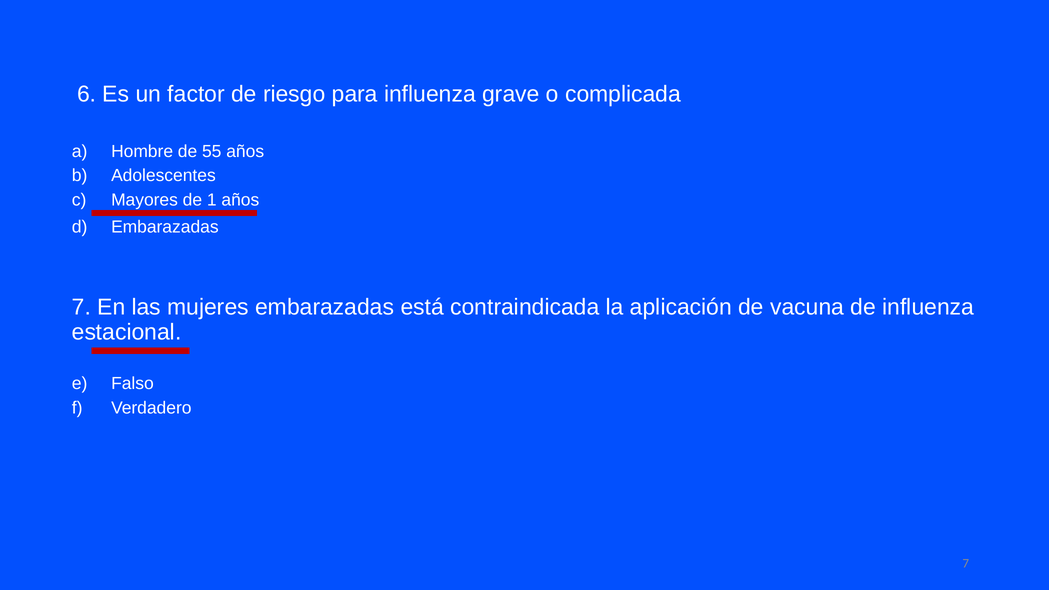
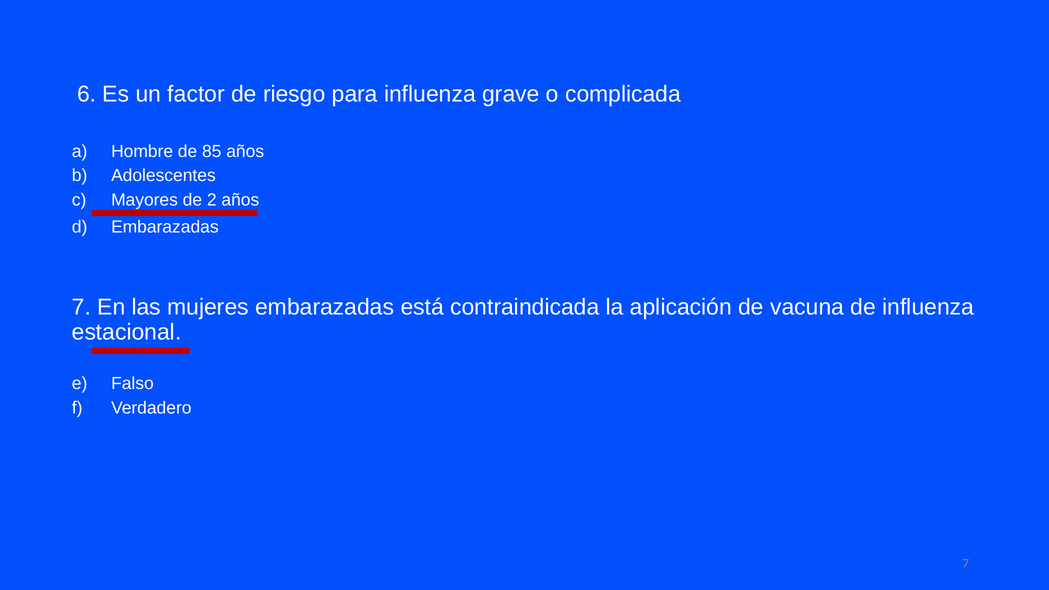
55: 55 -> 85 (212, 151)
1: 1 -> 2 (212, 200)
